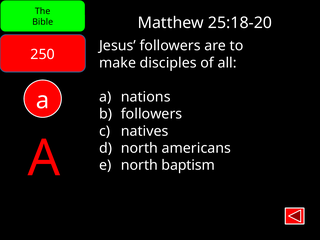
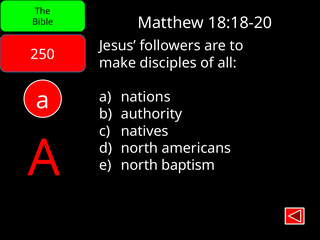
25:18-20: 25:18-20 -> 18:18-20 (240, 23)
followers: followers -> authority (152, 114)
